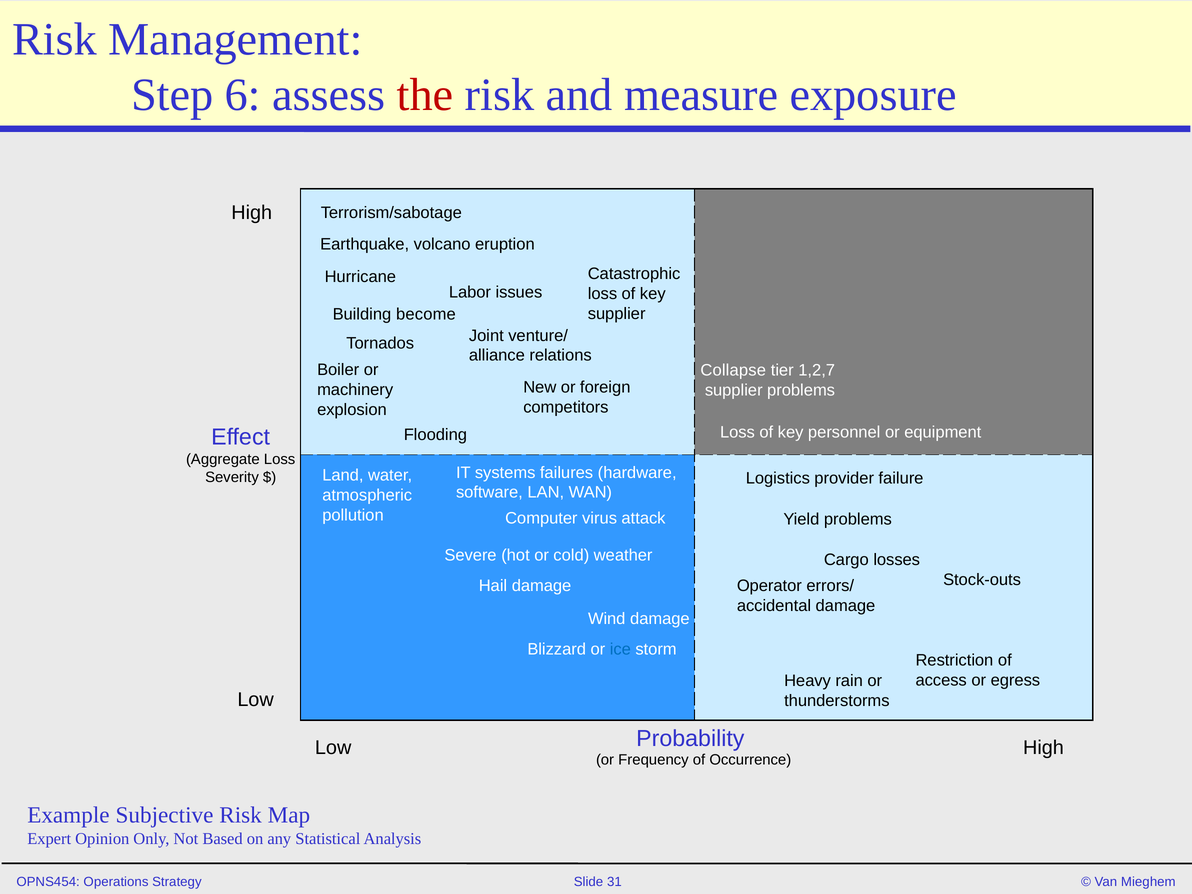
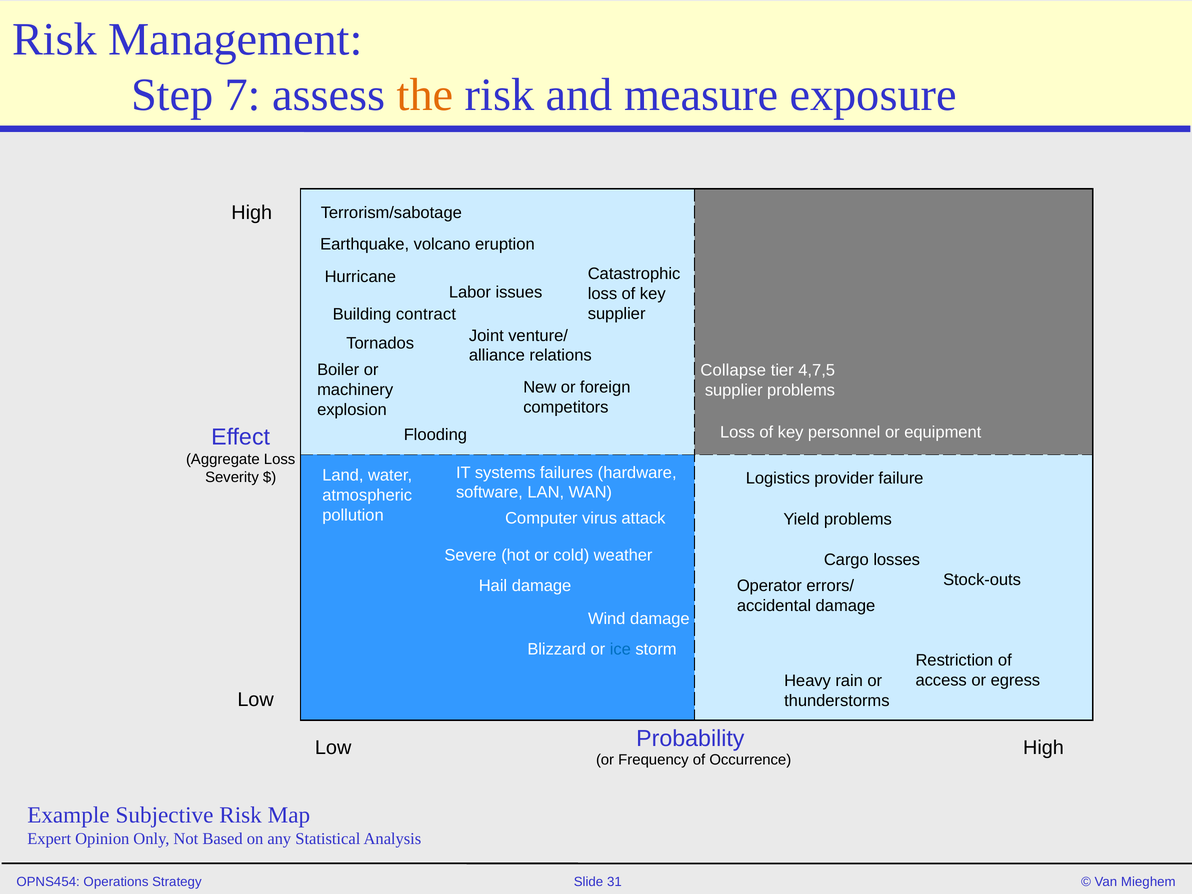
6: 6 -> 7 (243, 95)
the colour: red -> orange (425, 95)
become: become -> contract (426, 314)
1,2,7: 1,2,7 -> 4,7,5 (817, 370)
